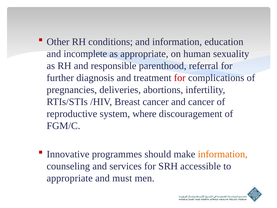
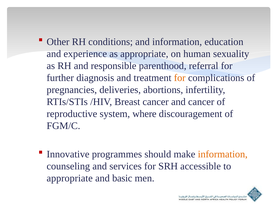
incomplete: incomplete -> experience (85, 54)
for colour: red -> orange (180, 78)
must: must -> basic (122, 178)
